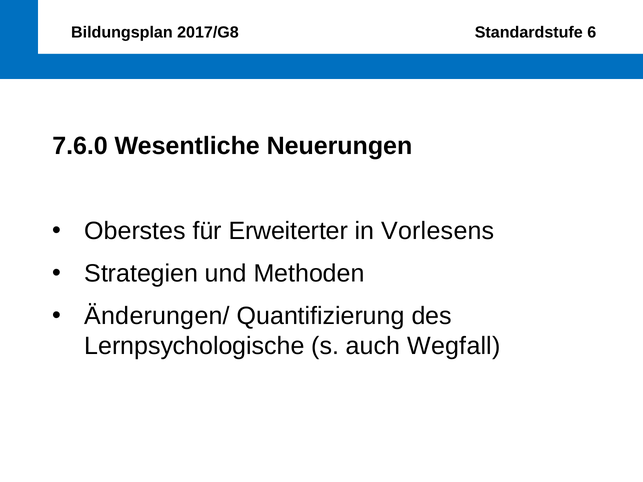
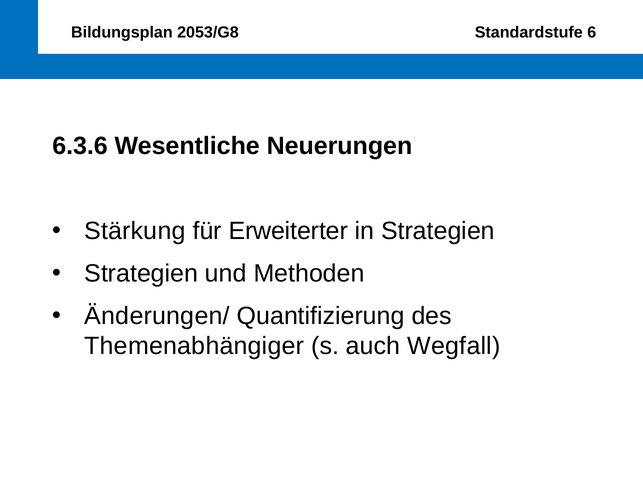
2017/G8: 2017/G8 -> 2053/G8 (208, 32)
7.6.0: 7.6.0 -> 6.3.6 (80, 146)
Oberstes: Oberstes -> Stärkung (135, 231)
in Vorlesens: Vorlesens -> Strategien (438, 231)
Lernpsychologische: Lernpsychologische -> Themenabhängiger (194, 346)
